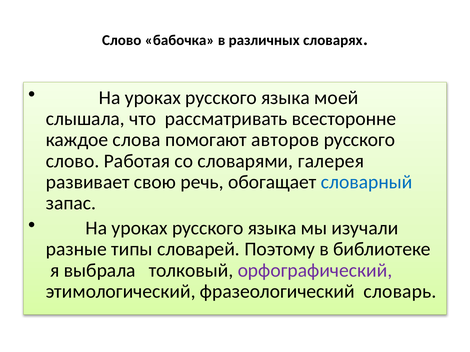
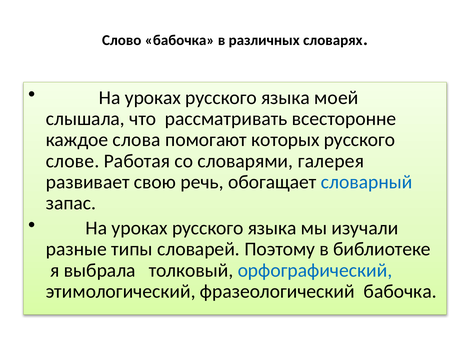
авторов: авторов -> которых (285, 140)
слово: слово -> слове (73, 161)
орфографический colour: purple -> blue (315, 271)
фразеологический словарь: словарь -> бабочка (400, 292)
